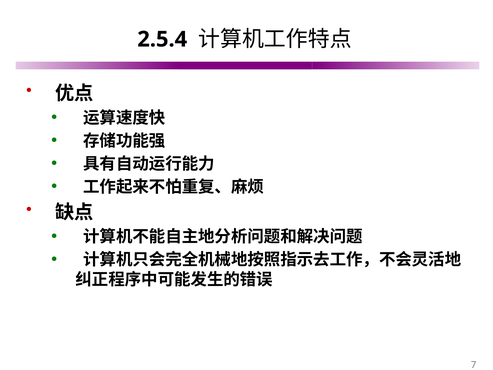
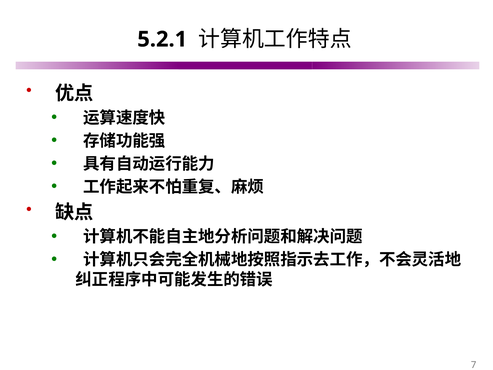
2.5.4: 2.5.4 -> 5.2.1 (162, 39)
